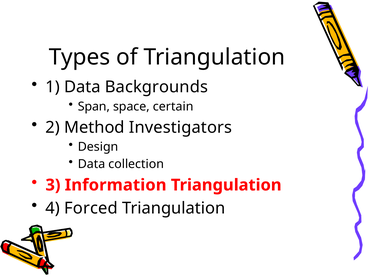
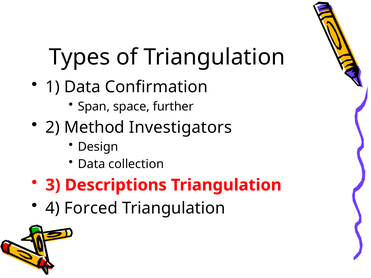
Backgrounds: Backgrounds -> Confirmation (156, 87)
certain: certain -> further (173, 107)
Information: Information -> Descriptions (116, 185)
